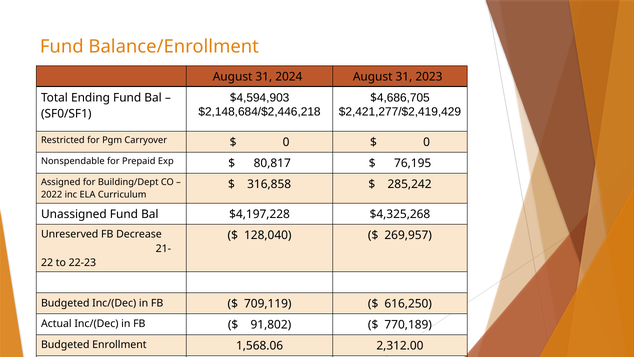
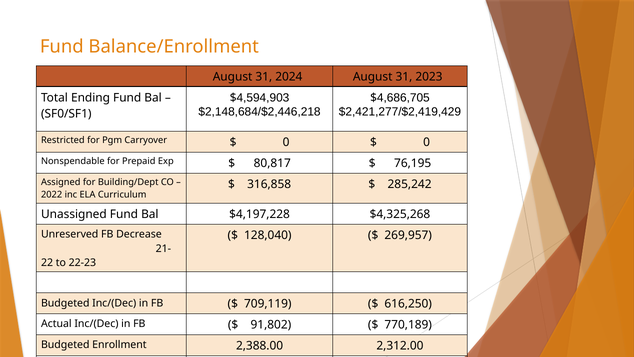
1,568.06: 1,568.06 -> 2,388.00 (260, 346)
